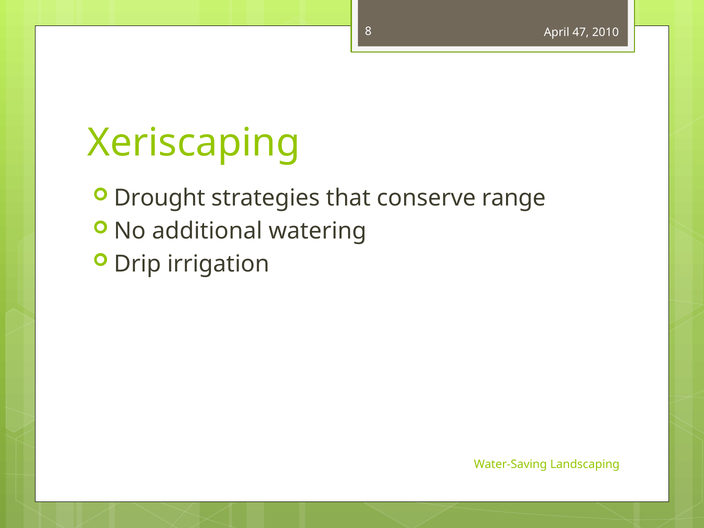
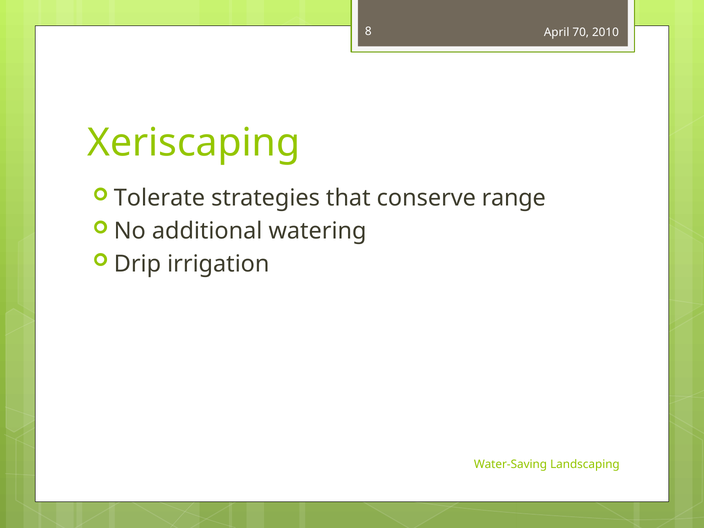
47: 47 -> 70 (581, 32)
Drought: Drought -> Tolerate (159, 198)
